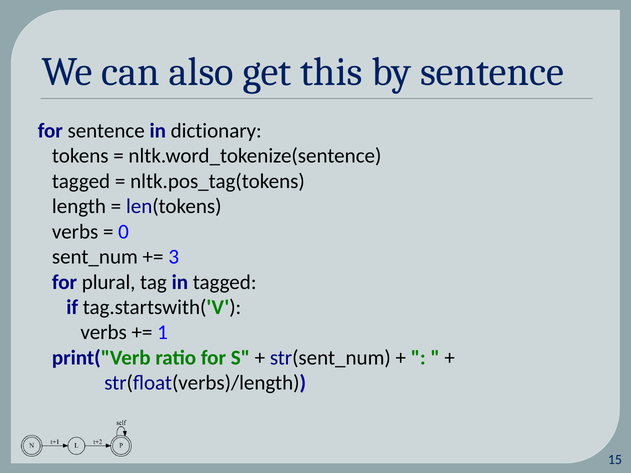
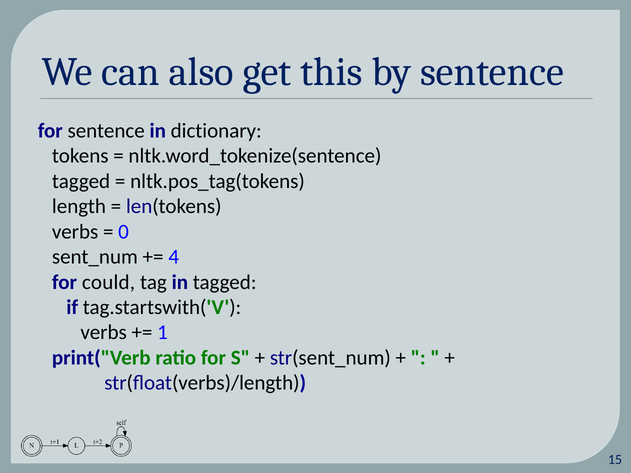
3: 3 -> 4 (174, 257)
plural: plural -> could (108, 282)
